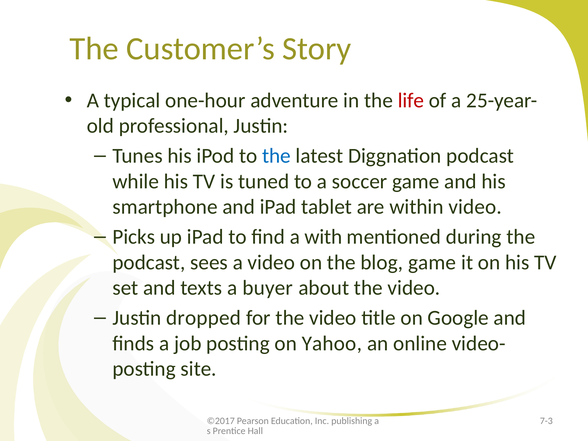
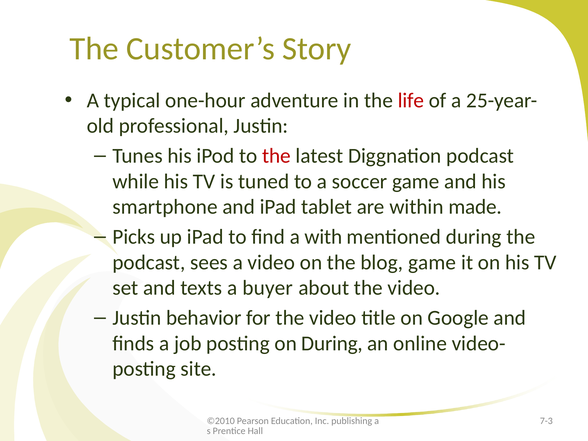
the colour: blue -> red (276, 156)
within video: video -> made (475, 207)
dropped: dropped -> behavior (204, 318)
on Yahoo: Yahoo -> During (332, 343)
©2017: ©2017 -> ©2010 (221, 421)
